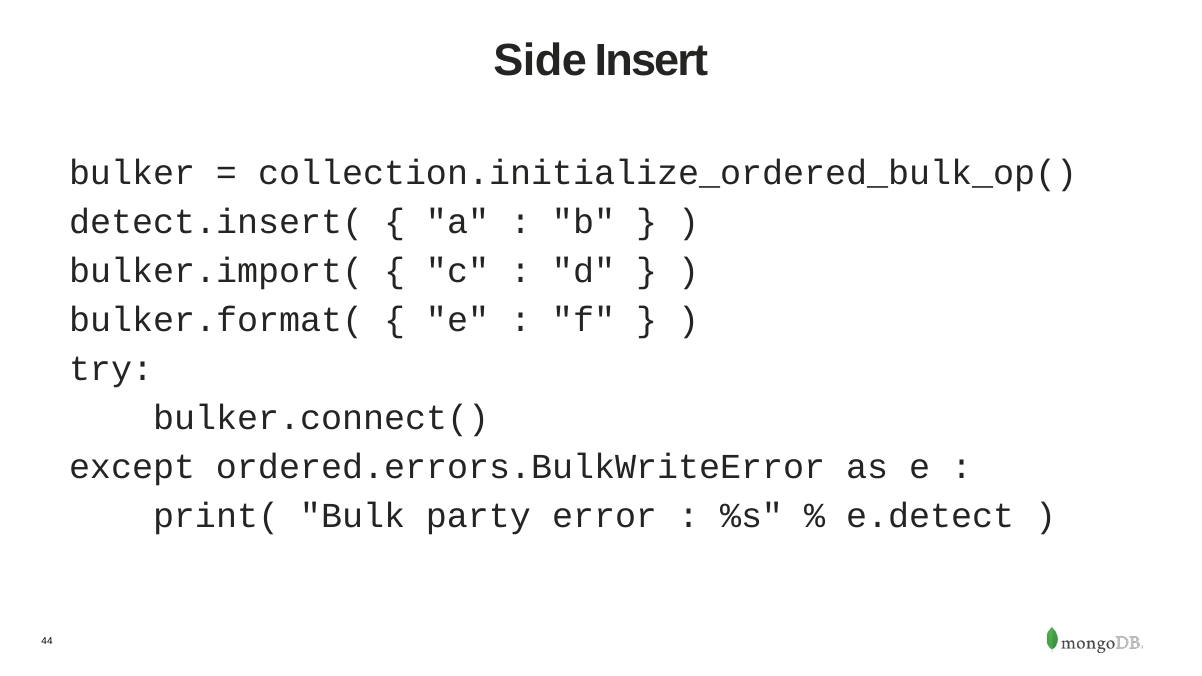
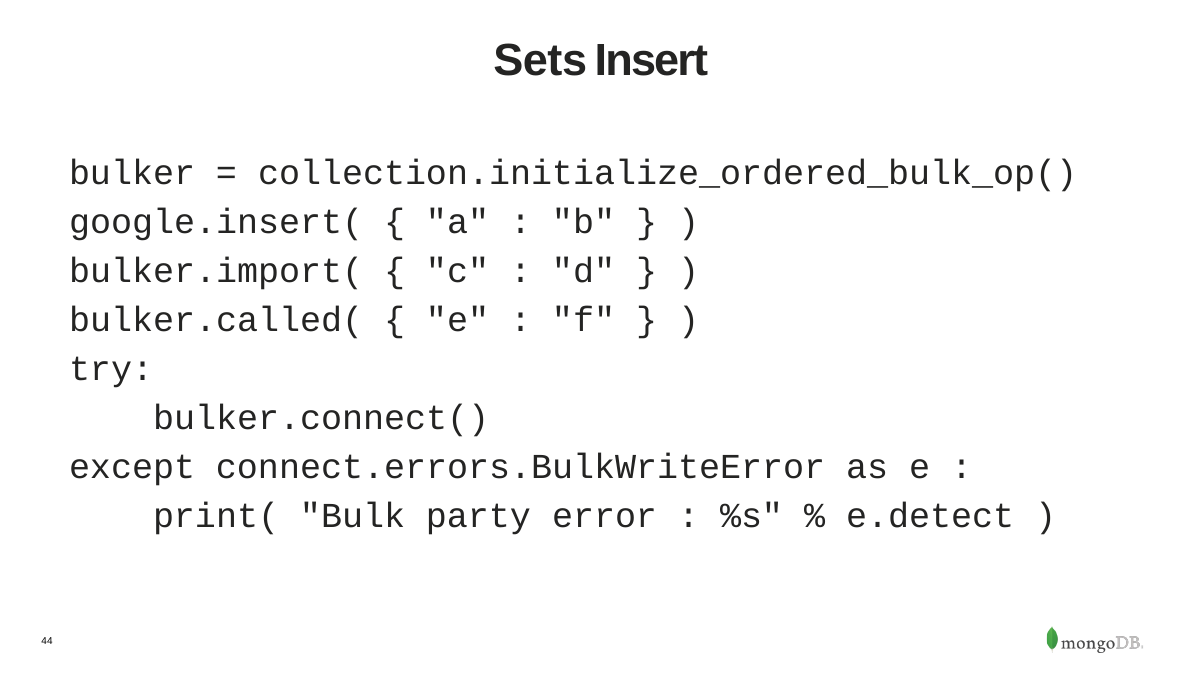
Side: Side -> Sets (540, 60)
detect.insert(: detect.insert( -> google.insert( (216, 222)
bulker.format(: bulker.format( -> bulker.called( (216, 320)
ordered.errors.BulkWriteError: ordered.errors.BulkWriteError -> connect.errors.BulkWriteError (521, 467)
